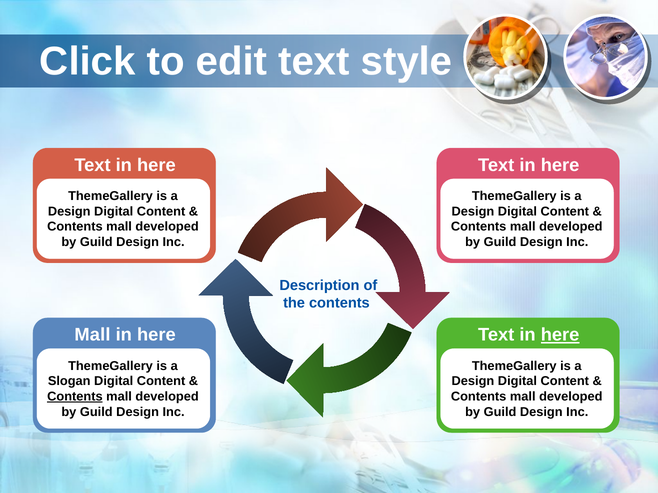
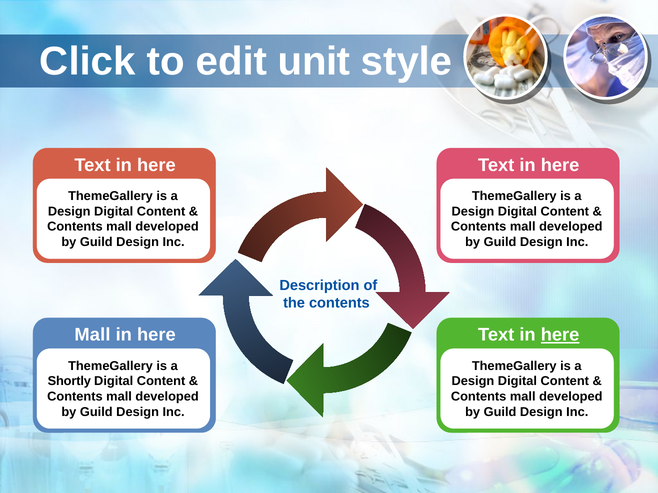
edit text: text -> unit (314, 62)
Slogan: Slogan -> Shortly (69, 382)
Contents underline: present -> none (75, 397)
